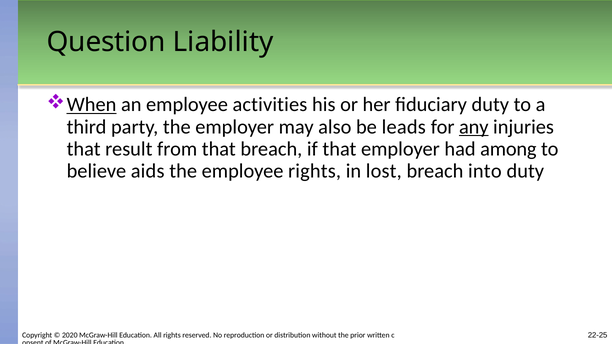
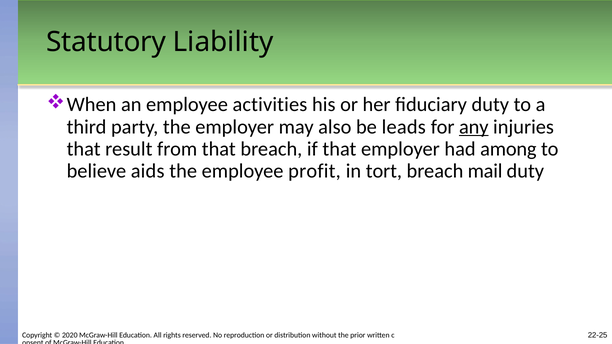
Question: Question -> Statutory (106, 42)
When underline: present -> none (92, 105)
employee rights: rights -> profit (315, 171)
lost: lost -> tort (384, 171)
into: into -> mail (485, 171)
